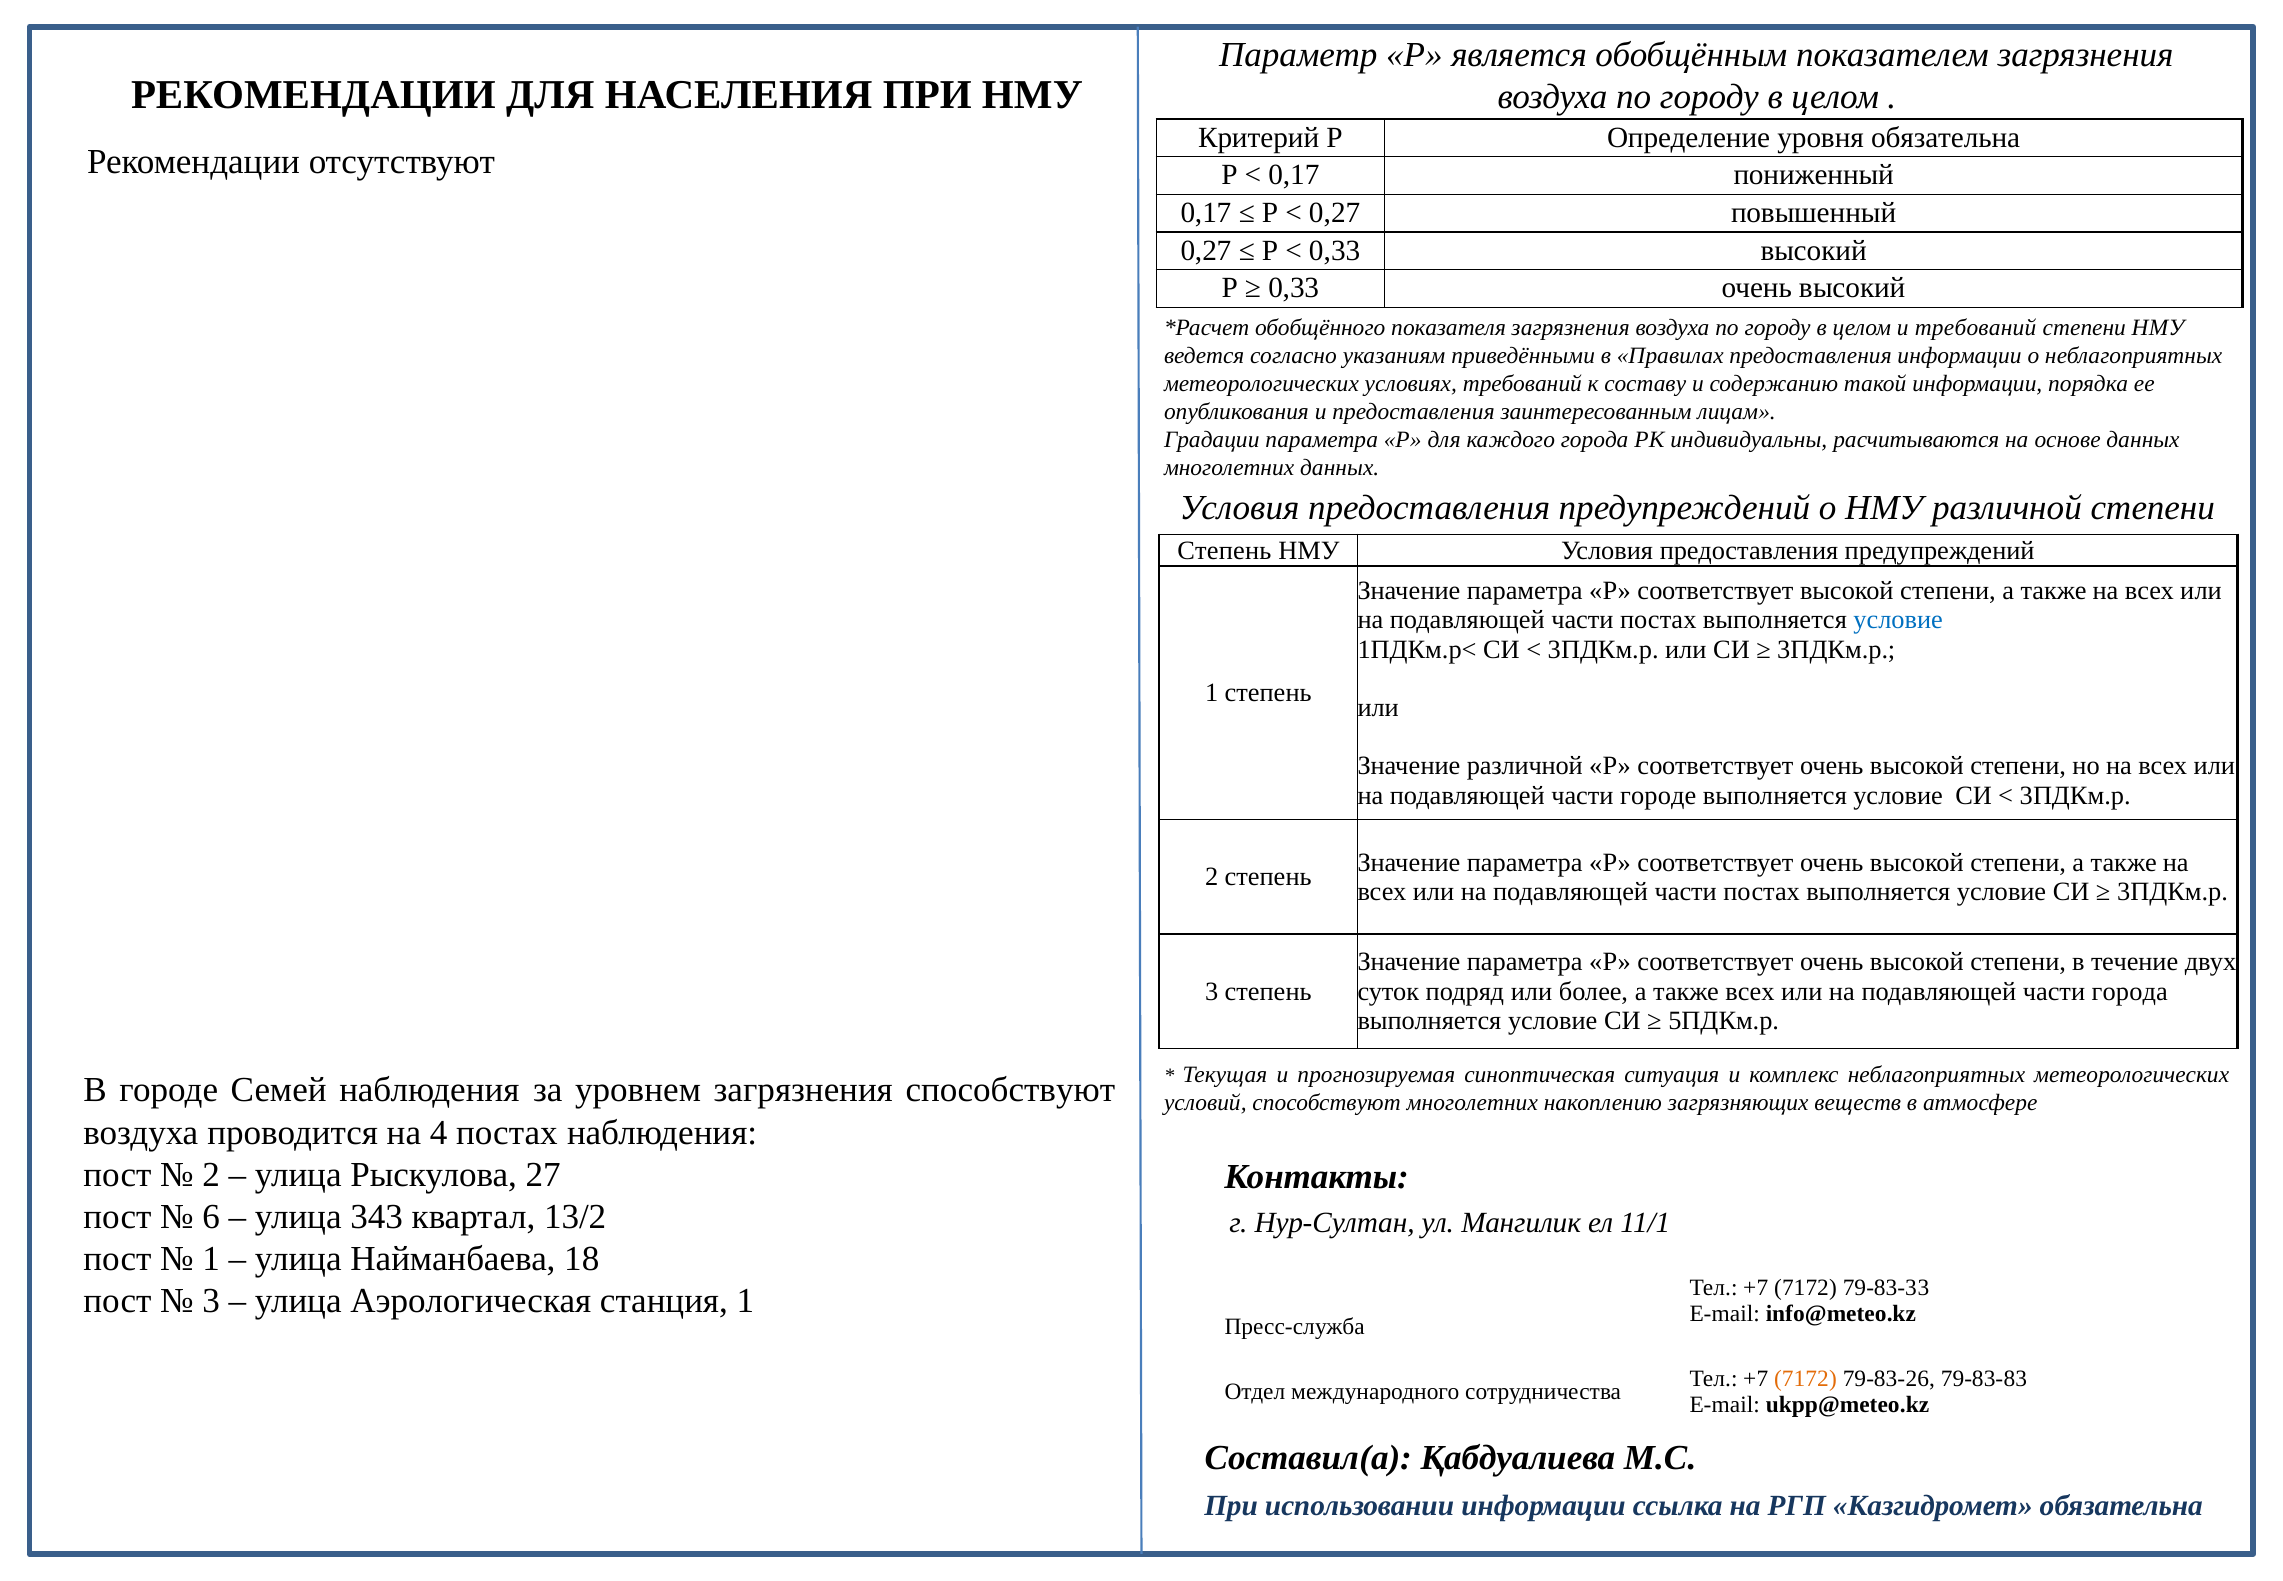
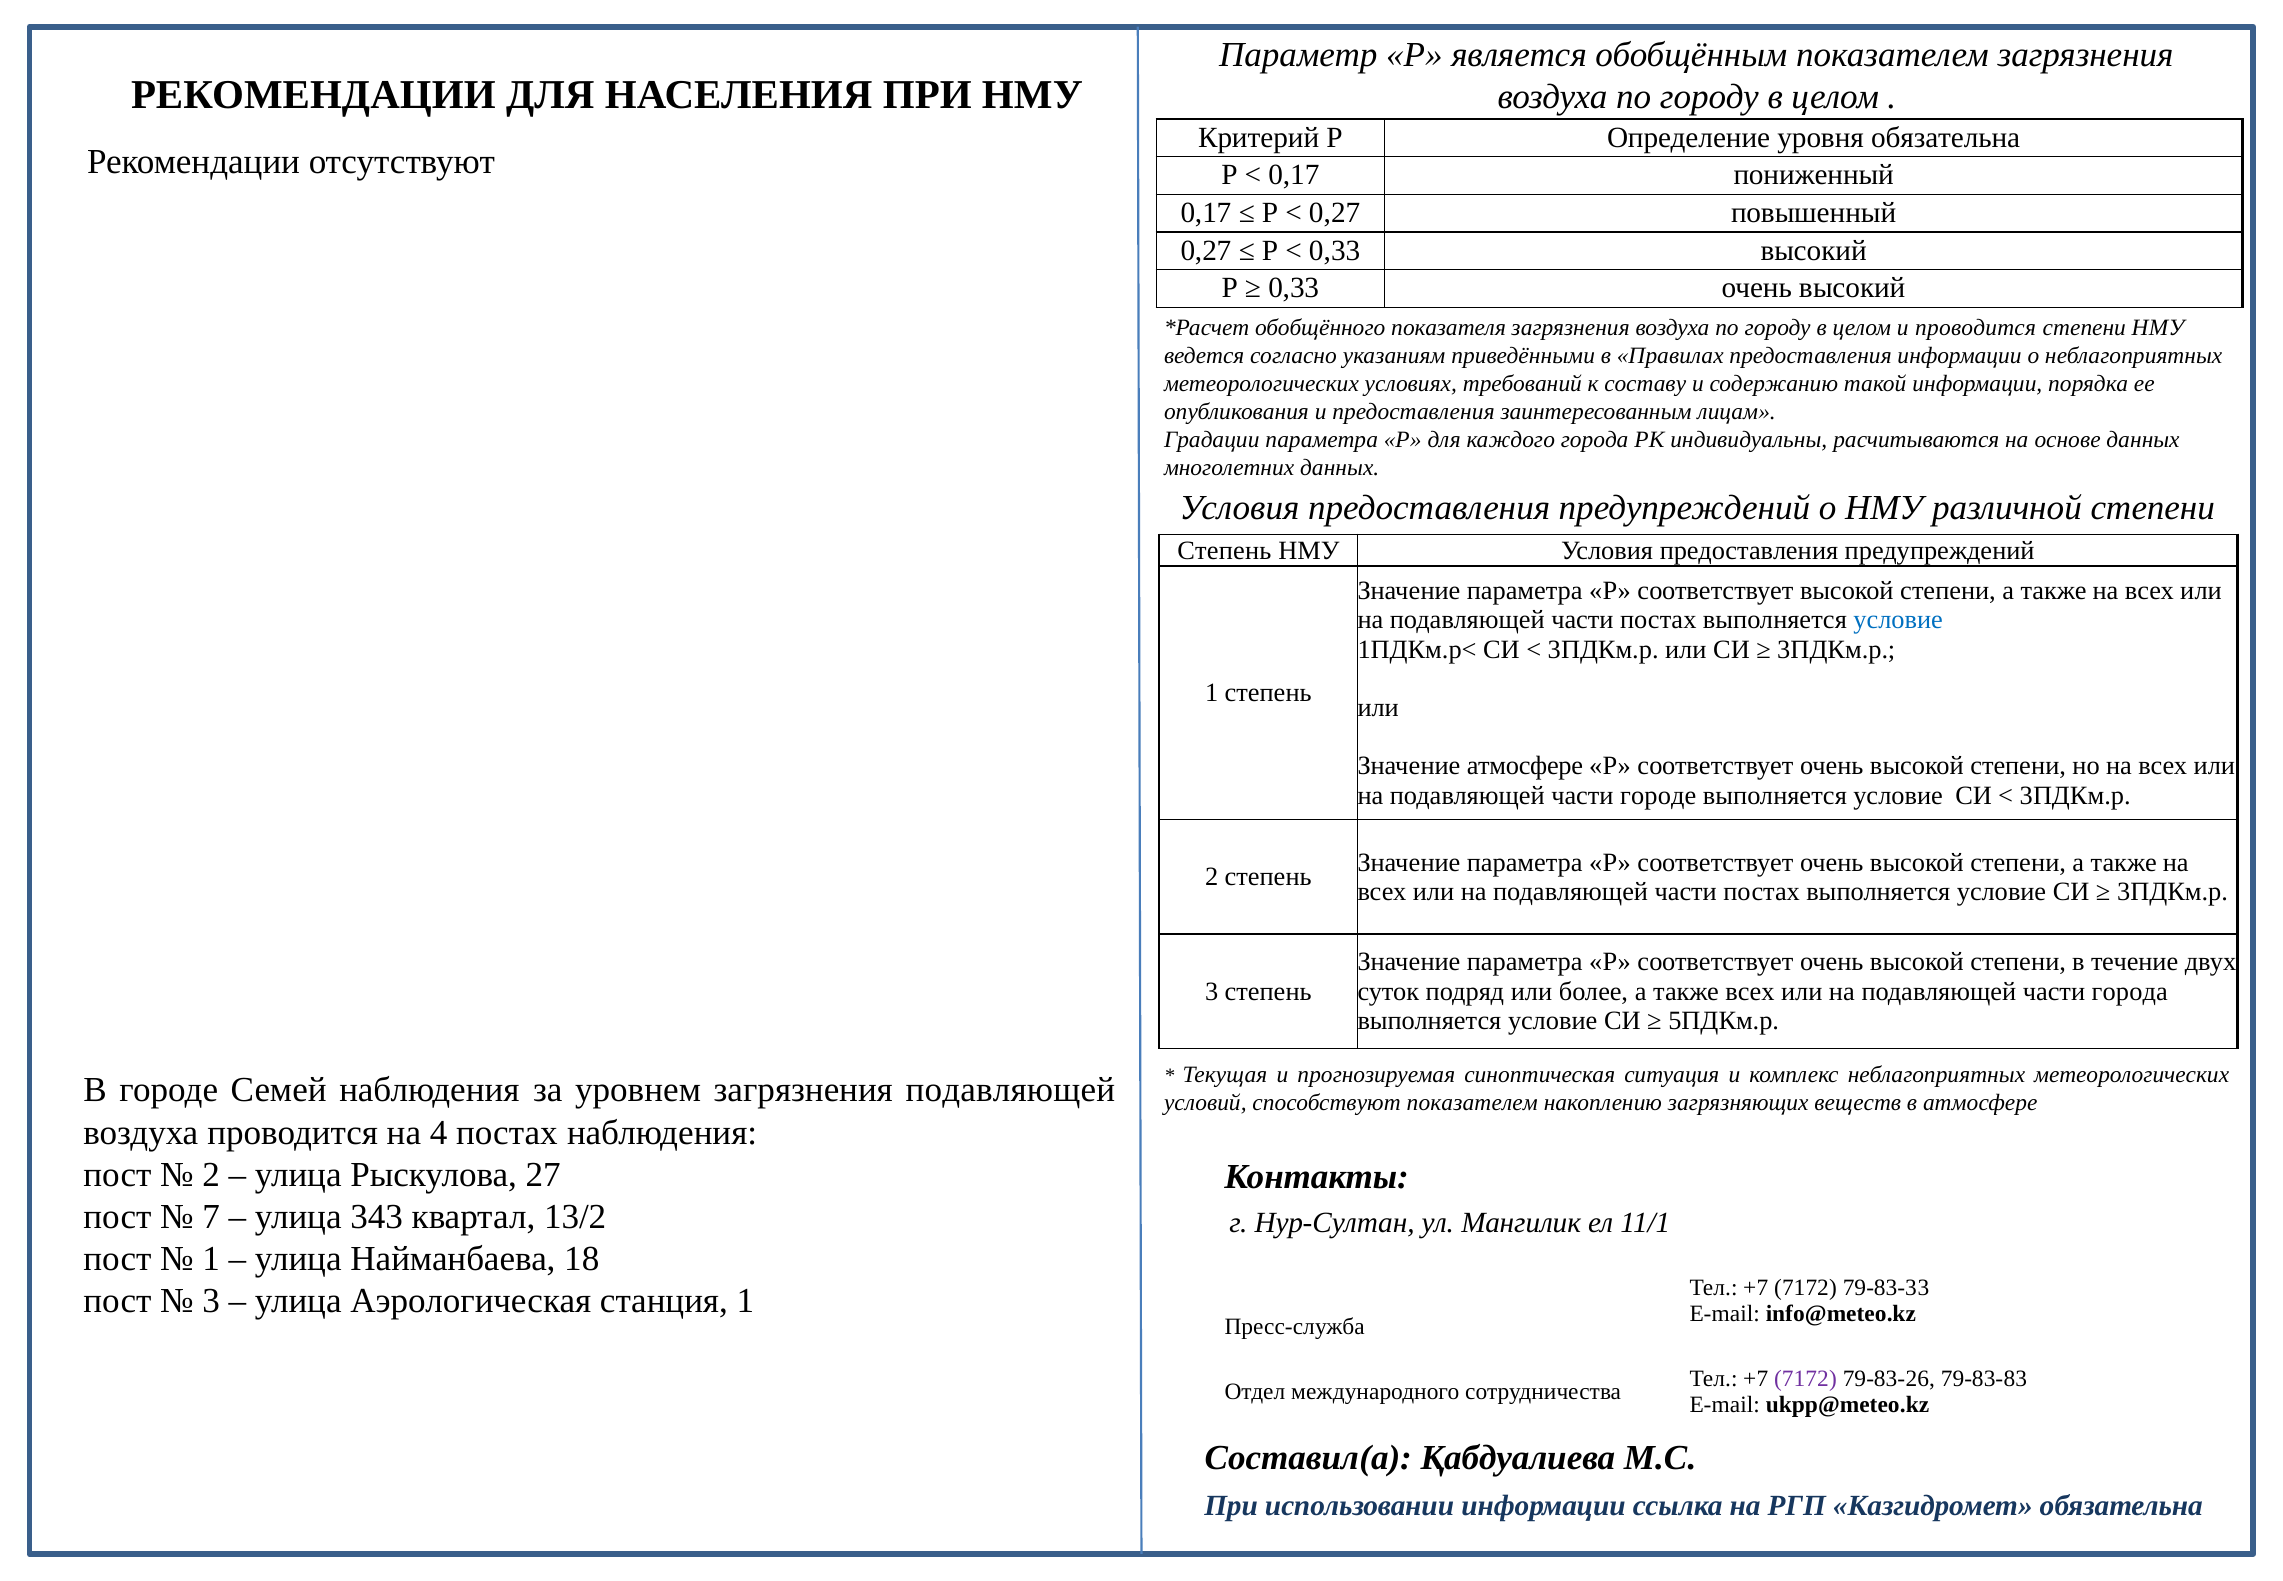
и требований: требований -> проводится (1976, 328)
Значение различной: различной -> атмосфере (1525, 766)
загрязнения способствуют: способствуют -> подавляющей (1010, 1090)
способствуют многолетних: многолетних -> показателем (1472, 1102)
6: 6 -> 7 (211, 1216)
7172 colour: orange -> purple (1805, 1379)
